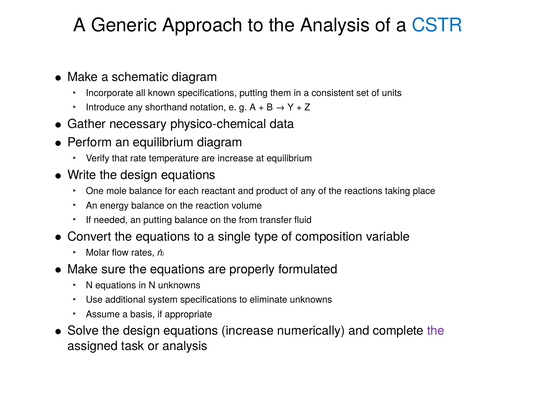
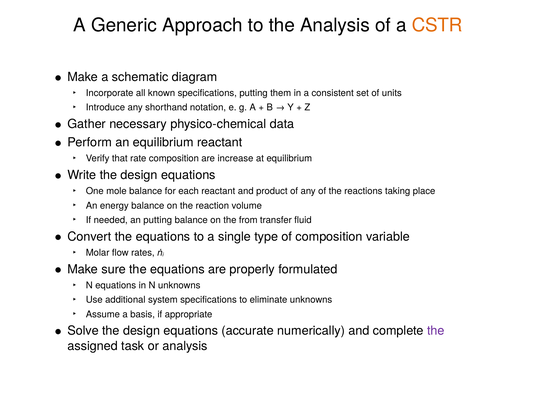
CSTR colour: blue -> orange (437, 25)
equilibrium diagram: diagram -> reactant (220, 142)
rate temperature: temperature -> composition (174, 158)
equations increase: increase -> accurate (248, 331)
